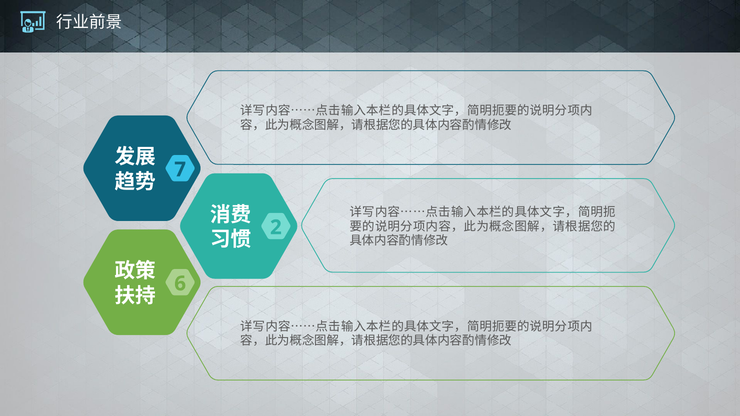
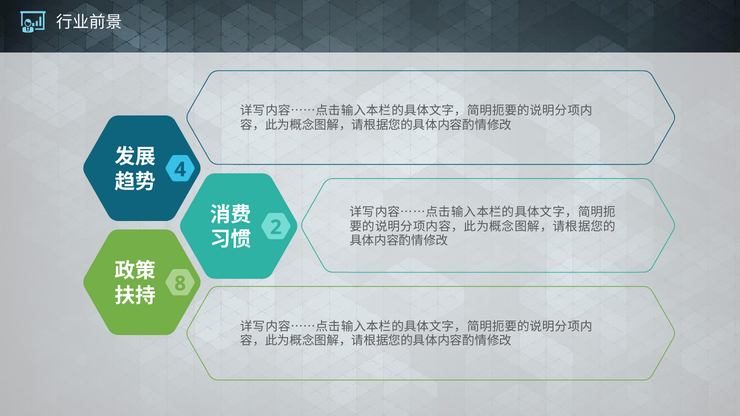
7: 7 -> 4 (180, 170)
6: 6 -> 8 (180, 284)
